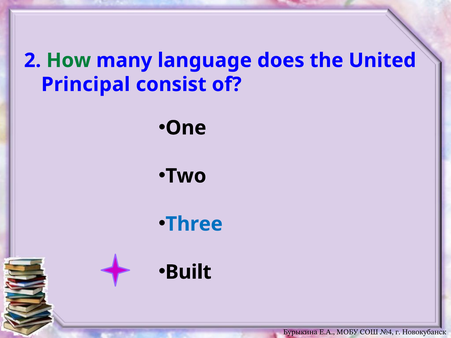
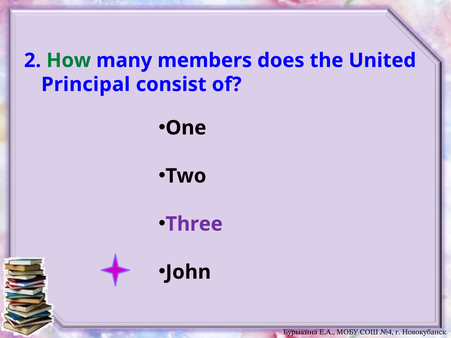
language: language -> members (205, 60)
Three colour: blue -> purple (194, 224)
Built: Built -> John (188, 272)
